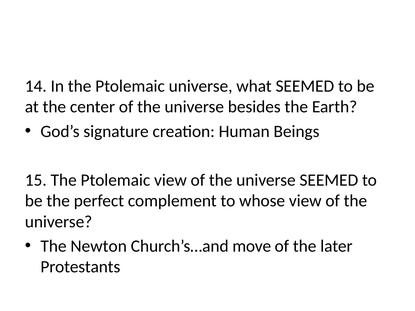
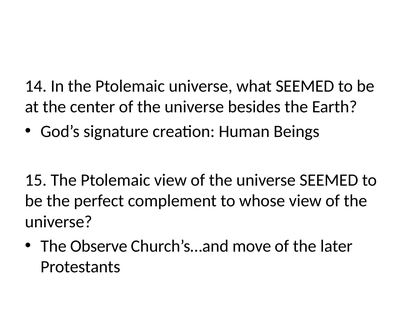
Newton: Newton -> Observe (99, 246)
